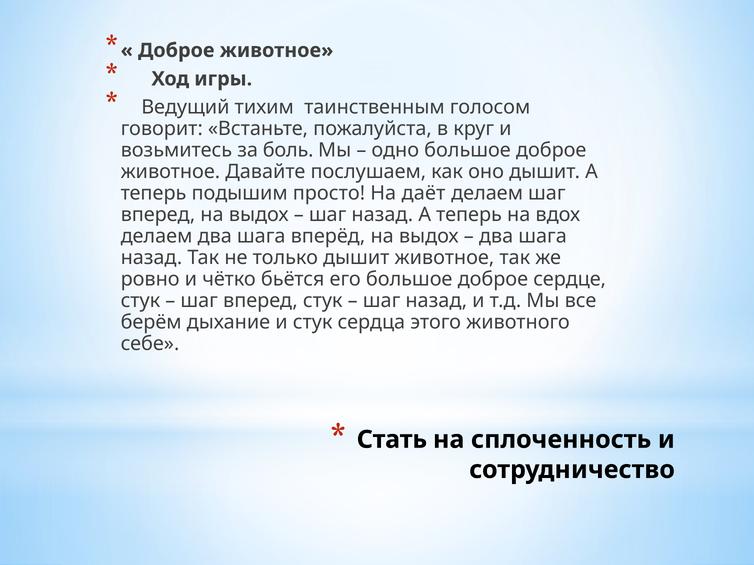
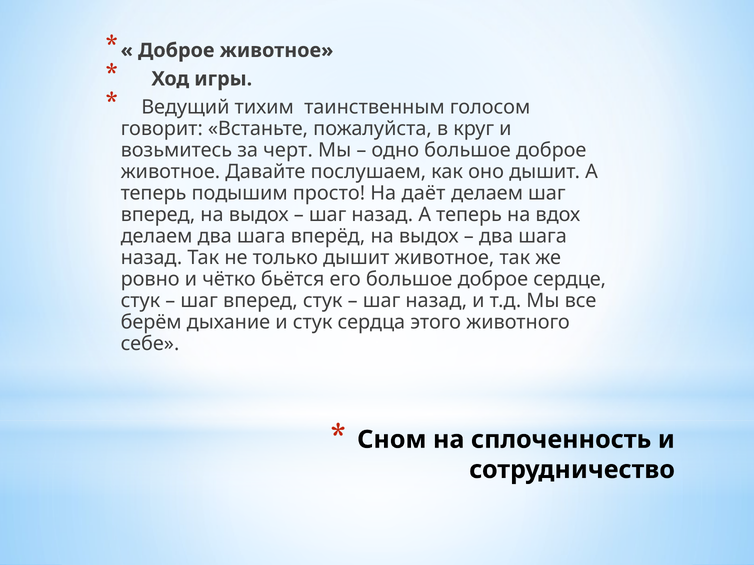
боль: боль -> черт (288, 150)
Стать: Стать -> Сном (392, 440)
